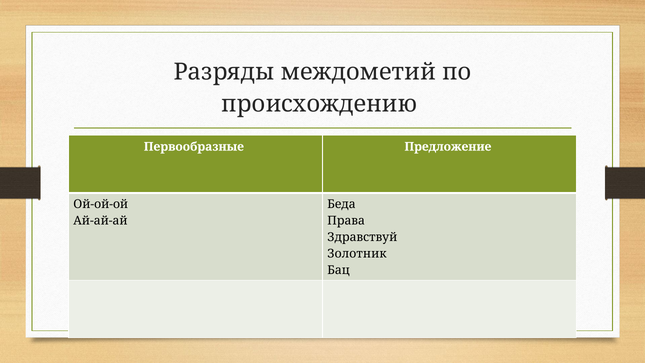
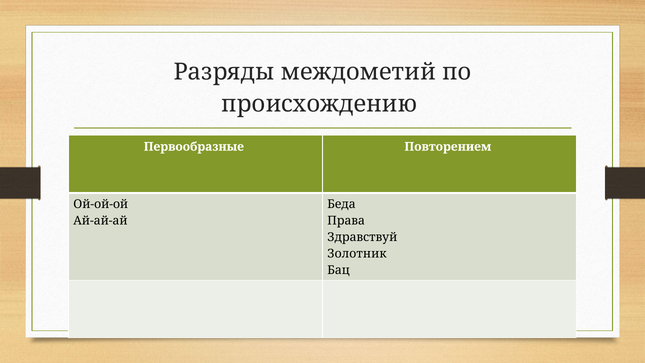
Предложение: Предложение -> Повторением (448, 147)
